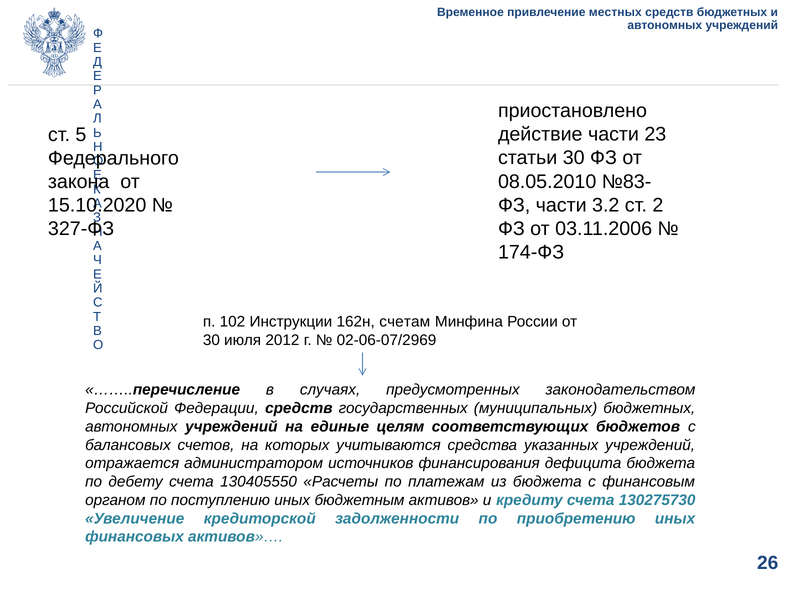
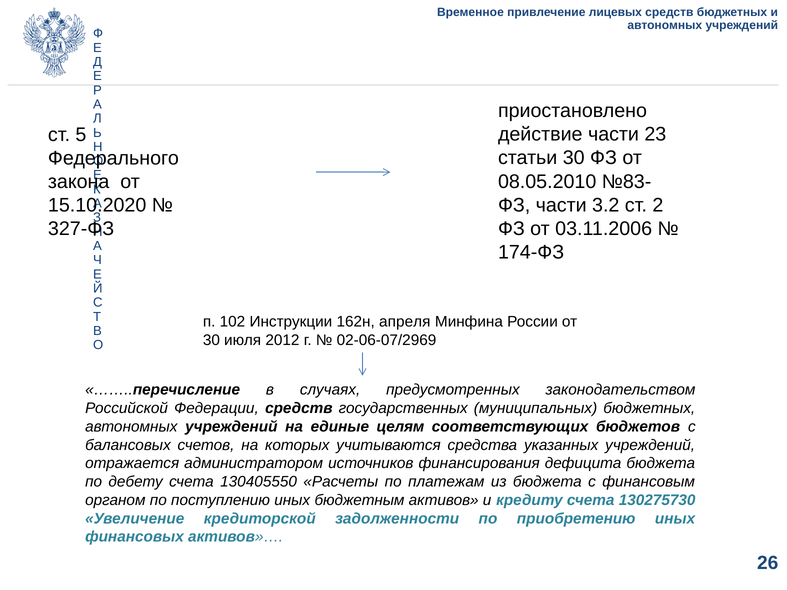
местных: местных -> лицевых (615, 12)
счетам: счетам -> апреля (405, 322)
